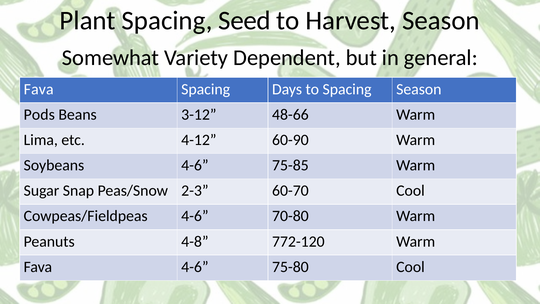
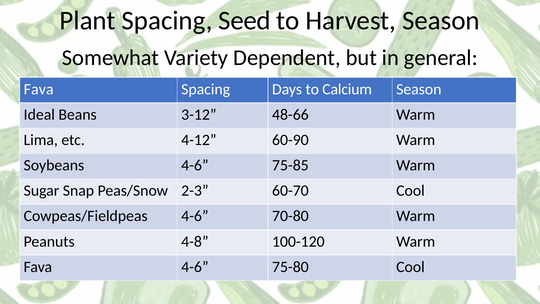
to Spacing: Spacing -> Calcium (347, 89)
Pods: Pods -> Ideal (39, 114)
772-120: 772-120 -> 100-120 (298, 241)
